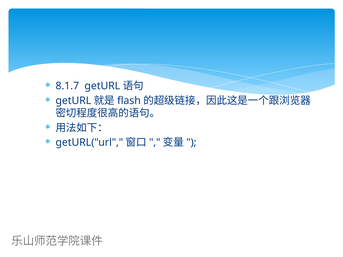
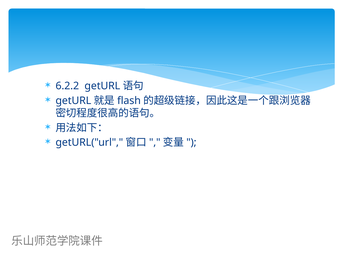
8.1.7: 8.1.7 -> 6.2.2 (67, 86)
